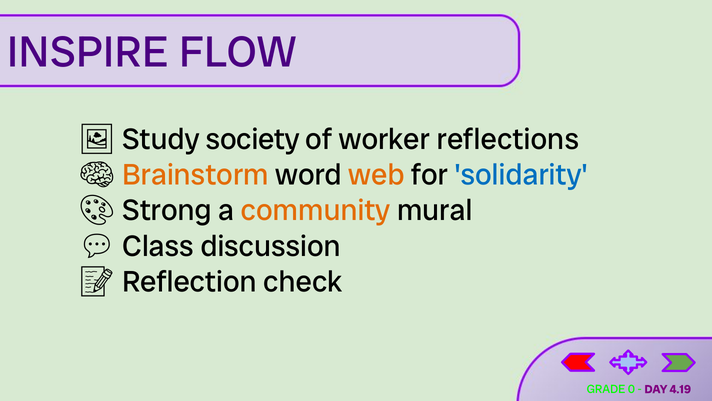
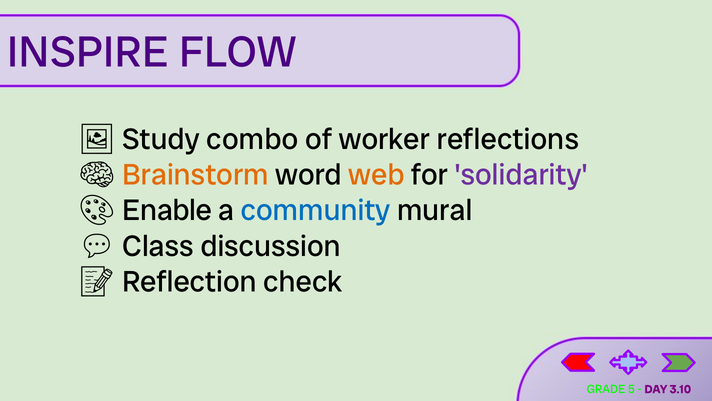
society: society -> combo (252, 139)
solidarity colour: blue -> purple (521, 175)
Strong: Strong -> Enable (167, 210)
community colour: orange -> blue (316, 210)
0: 0 -> 5 (631, 389)
4.19: 4.19 -> 3.10 (680, 389)
